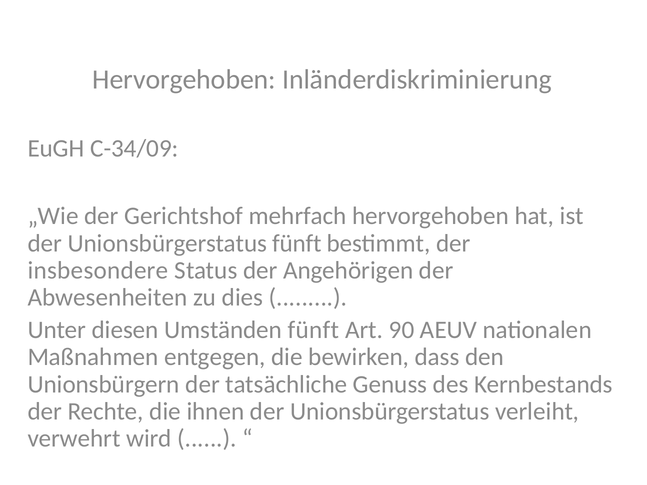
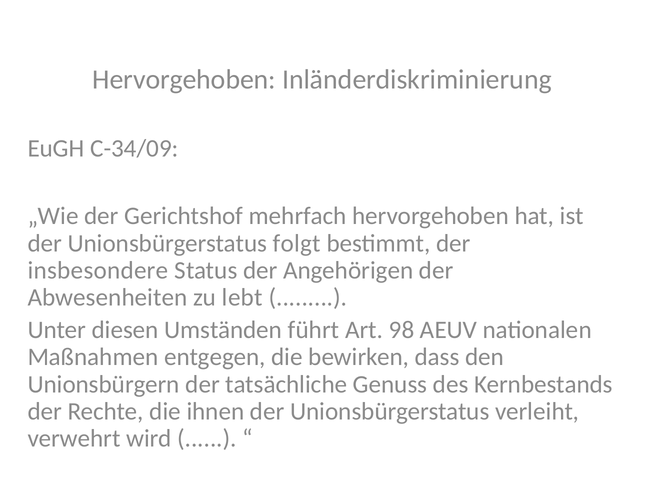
Unionsbürgerstatus fünft: fünft -> folgt (297, 243)
dies: dies -> lebt (242, 298)
Umständen fünft: fünft -> führt (314, 330)
90: 90 -> 98 (402, 330)
